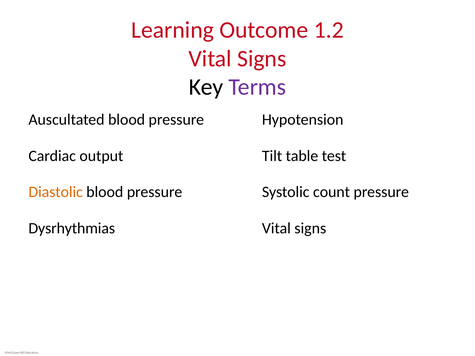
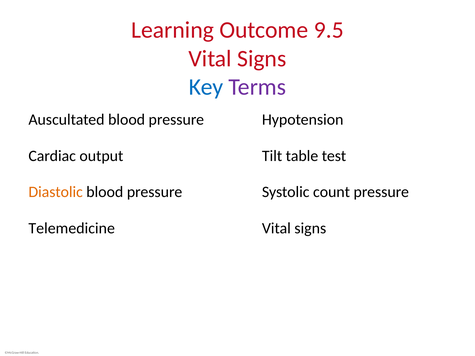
1.2: 1.2 -> 9.5 (329, 30)
Key colour: black -> blue (206, 87)
Dysrhythmias: Dysrhythmias -> Telemedicine (72, 228)
